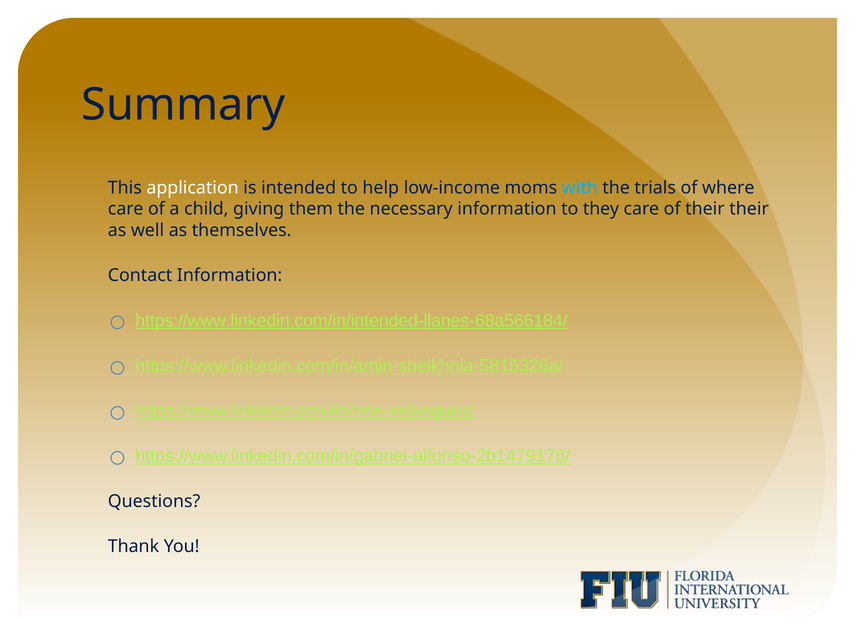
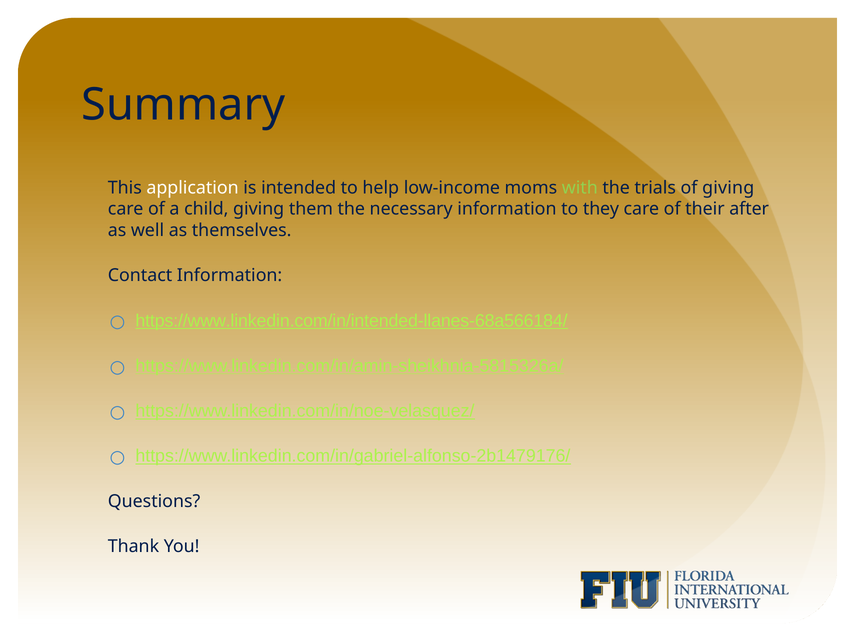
with colour: light blue -> light green (580, 188)
of where: where -> giving (728, 188)
their their: their -> after (749, 209)
